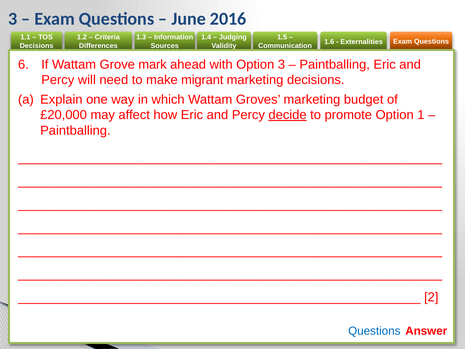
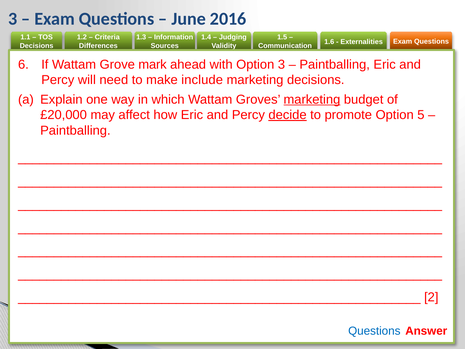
migrant: migrant -> include (202, 80)
marketing underline: none -> present (312, 99)
1: 1 -> 5 (421, 115)
